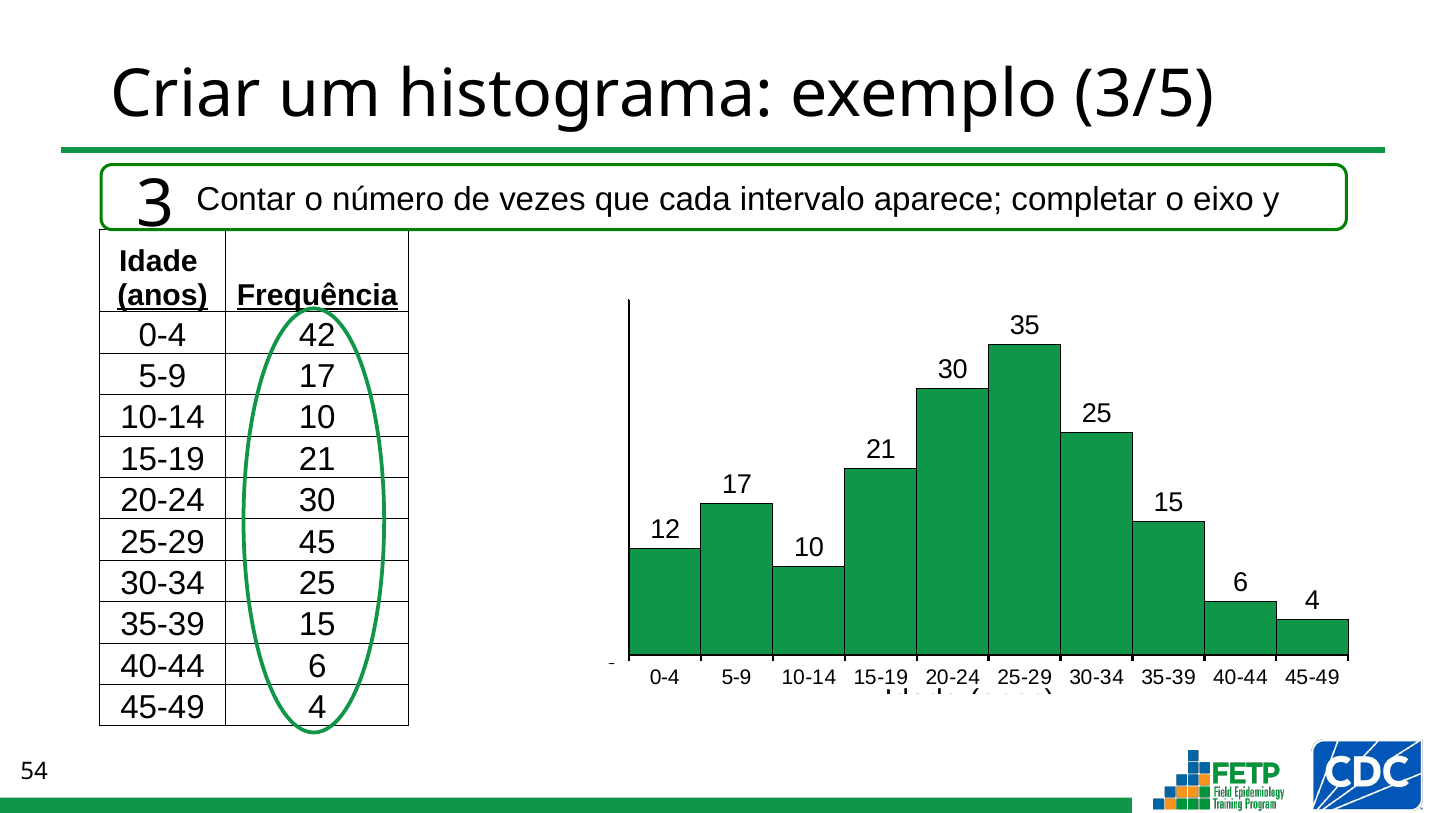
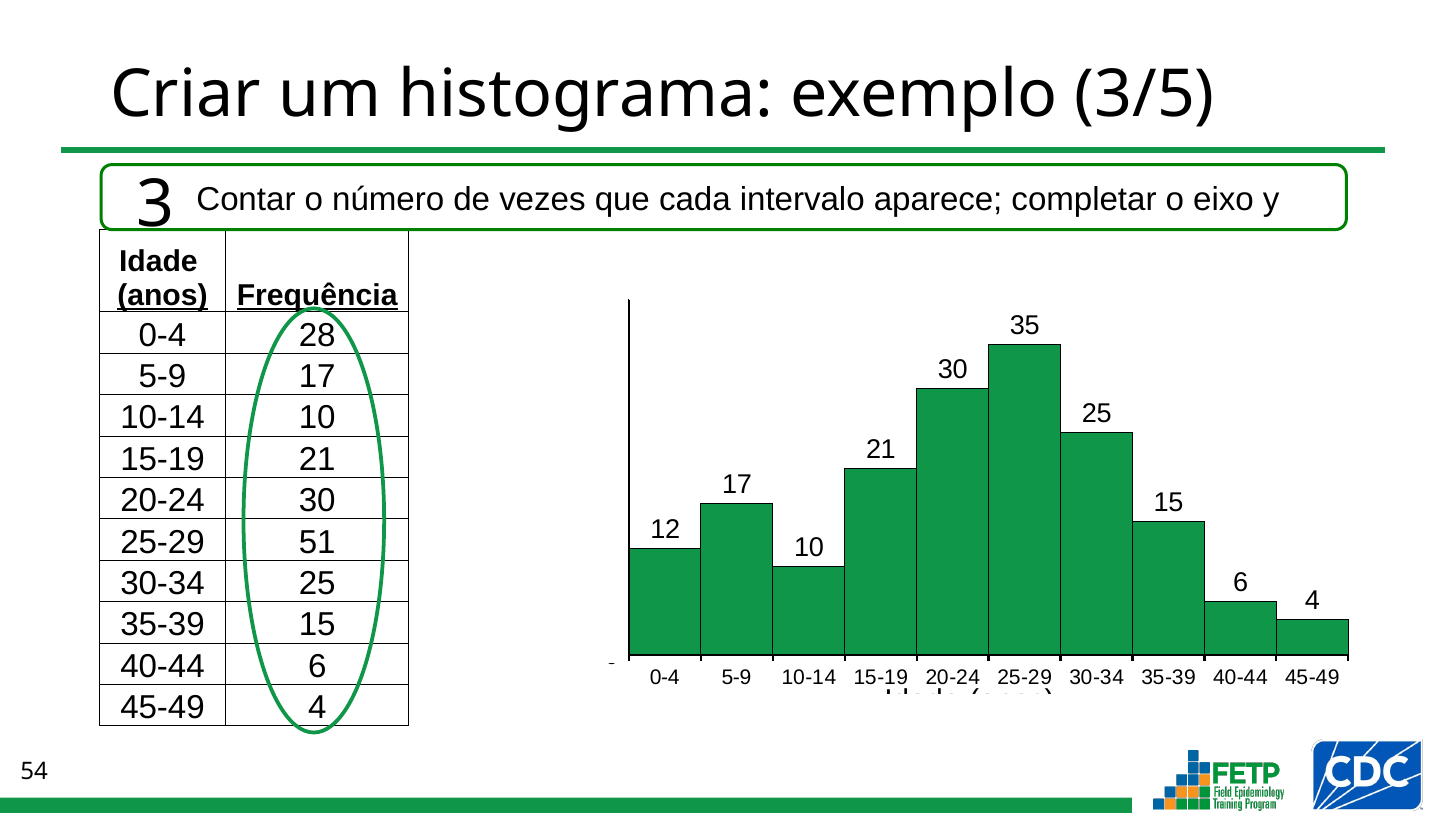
42: 42 -> 28 (317, 335)
45: 45 -> 51 (317, 542)
